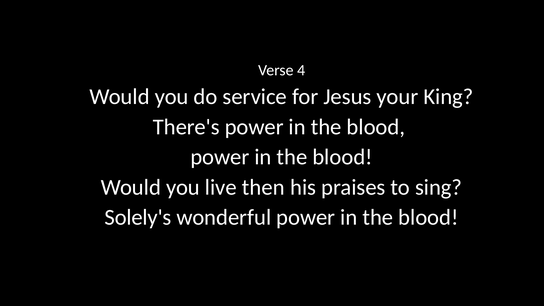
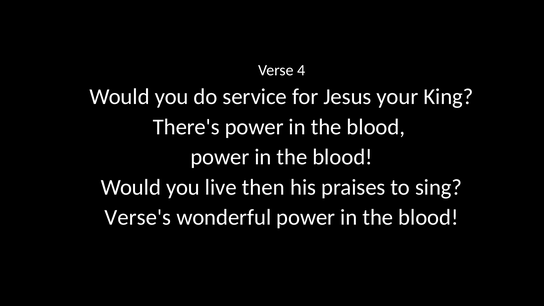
Solely's: Solely's -> Verse's (138, 217)
